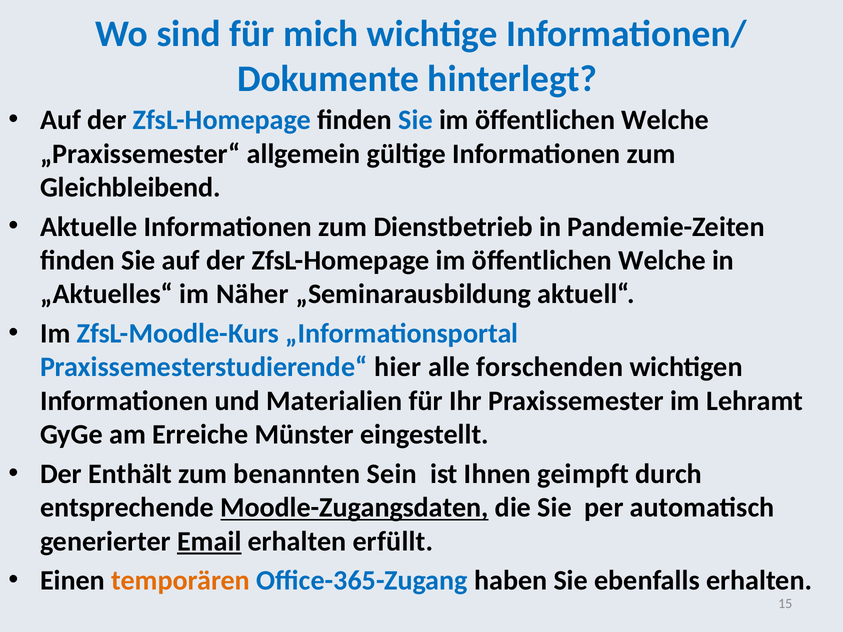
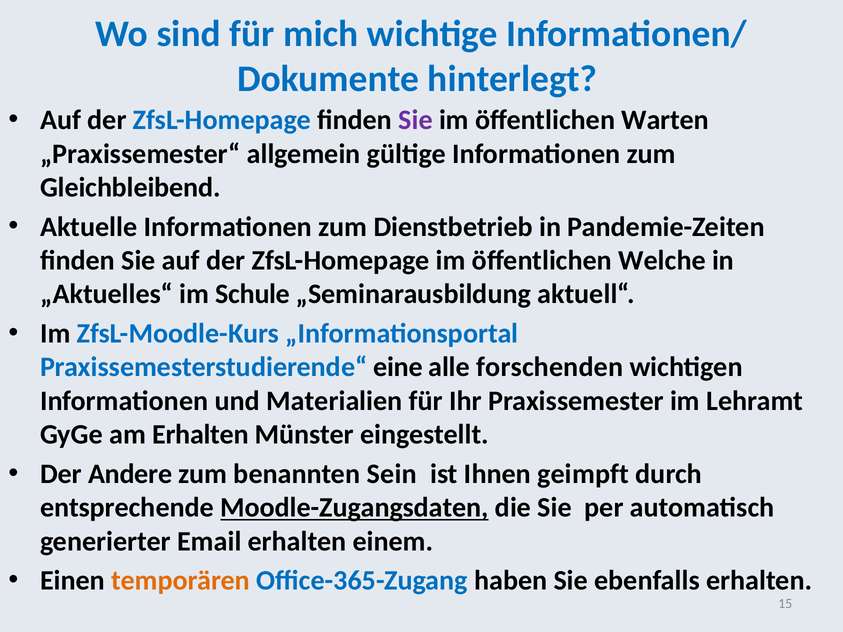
Sie colour: blue -> purple (415, 120)
Welche: Welche -> Warten (665, 120)
Näher: Näher -> Schule (253, 294)
hier: hier -> eine (398, 367)
am Erreiche: Erreiche -> Erhalten (200, 435)
Enthält: Enthält -> Andere (130, 474)
Email underline: present -> none (209, 542)
erfüllt: erfüllt -> einem (393, 542)
